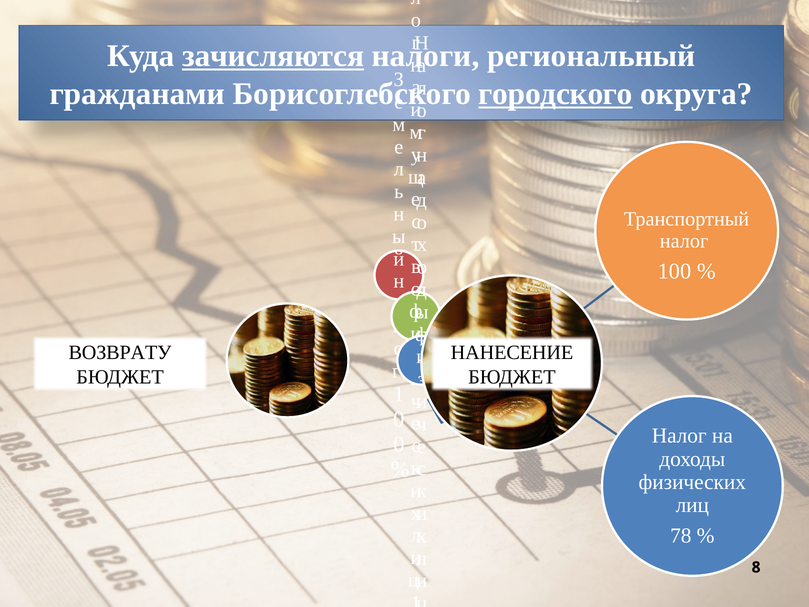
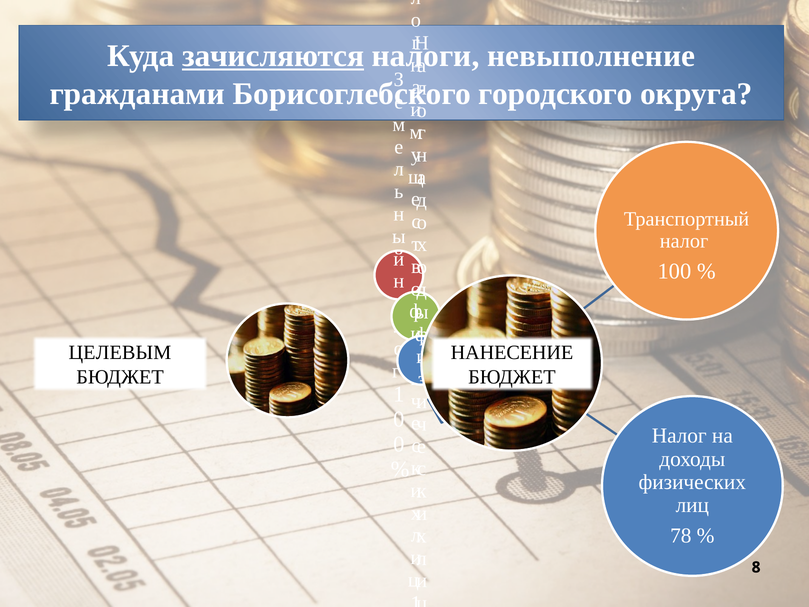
региональный: региональный -> невыполнение (591, 56)
городского underline: present -> none (556, 94)
ВОЗВРАТУ: ВОЗВРАТУ -> ЦЕЛЕВЫМ (120, 353)
